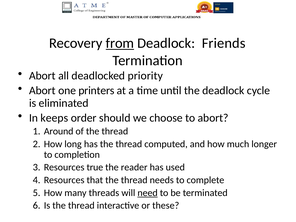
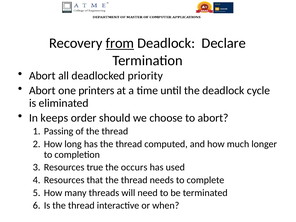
Friends: Friends -> Declare (224, 43)
Around: Around -> Passing (59, 131)
reader: reader -> occurs (134, 167)
need underline: present -> none (148, 193)
these: these -> when (166, 206)
